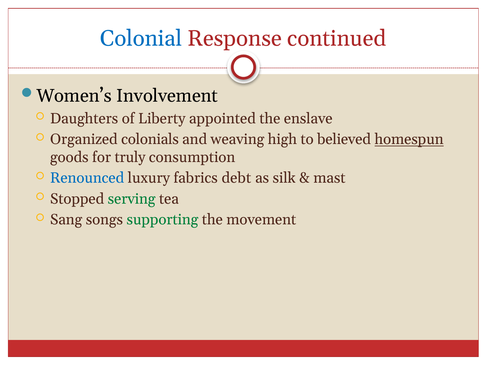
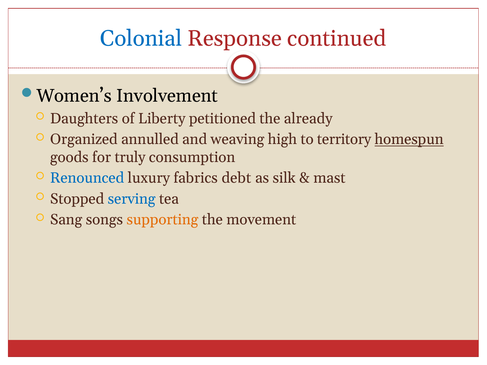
appointed: appointed -> petitioned (222, 119)
enslave: enslave -> already (308, 119)
colonials: colonials -> annulled (150, 139)
believed: believed -> territory (344, 139)
serving colour: green -> blue (132, 199)
supporting colour: green -> orange (162, 220)
